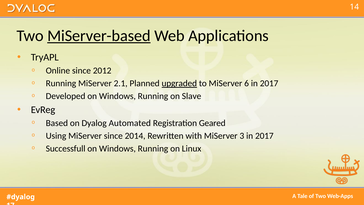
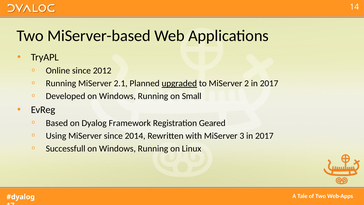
MiServer-based underline: present -> none (99, 36)
6: 6 -> 2 (247, 83)
Slave: Slave -> Small (192, 96)
Automated: Automated -> Framework (130, 123)
